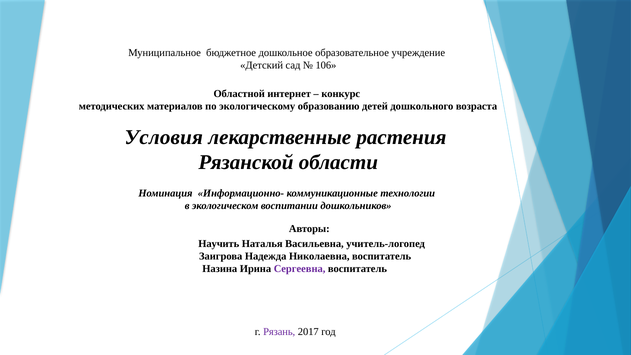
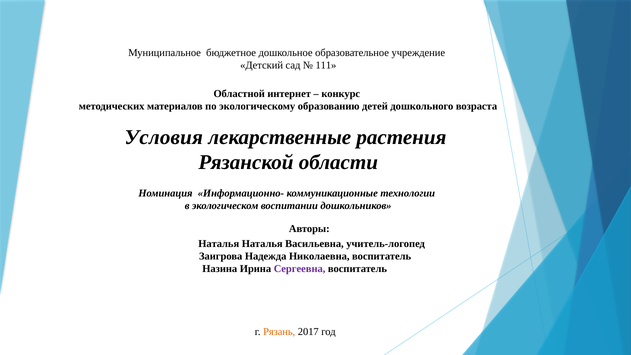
106: 106 -> 111 (326, 65)
Научить: Научить -> Наталья (219, 244)
Рязань colour: purple -> orange (279, 332)
